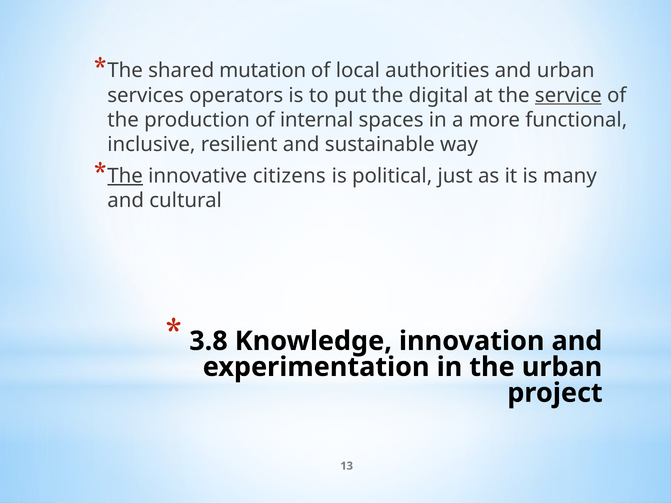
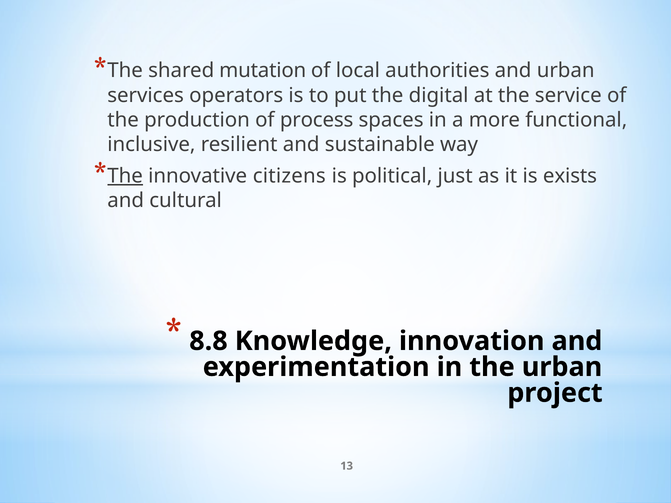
service underline: present -> none (568, 95)
internal: internal -> process (317, 120)
many: many -> exists (570, 176)
3.8: 3.8 -> 8.8 (208, 341)
